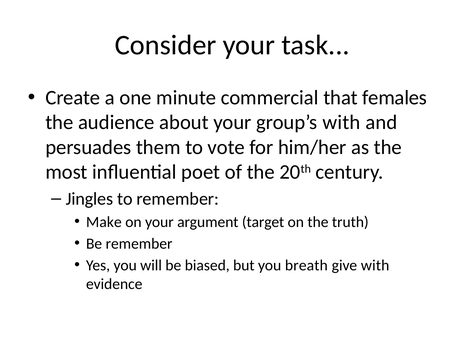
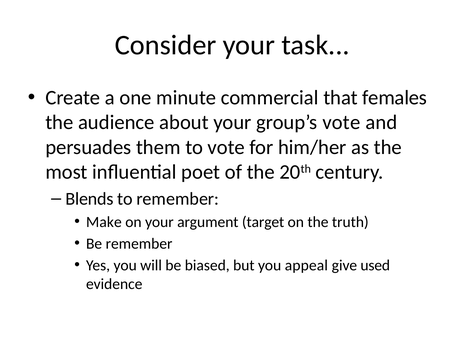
group’s with: with -> vote (341, 122)
Jingles: Jingles -> Blends (89, 199)
breath: breath -> appeal (306, 265)
give with: with -> used (375, 265)
